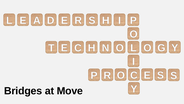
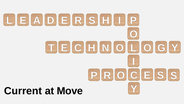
Bridges: Bridges -> Current (23, 91)
